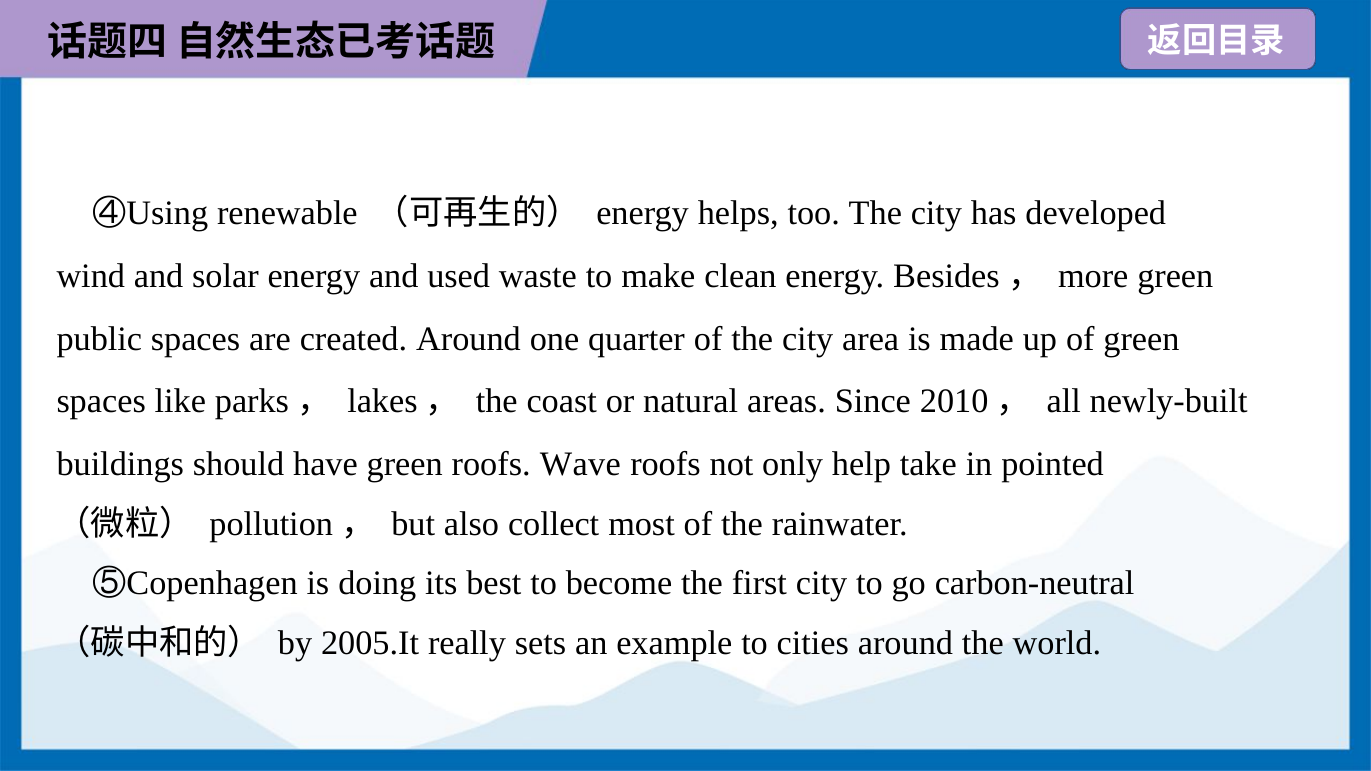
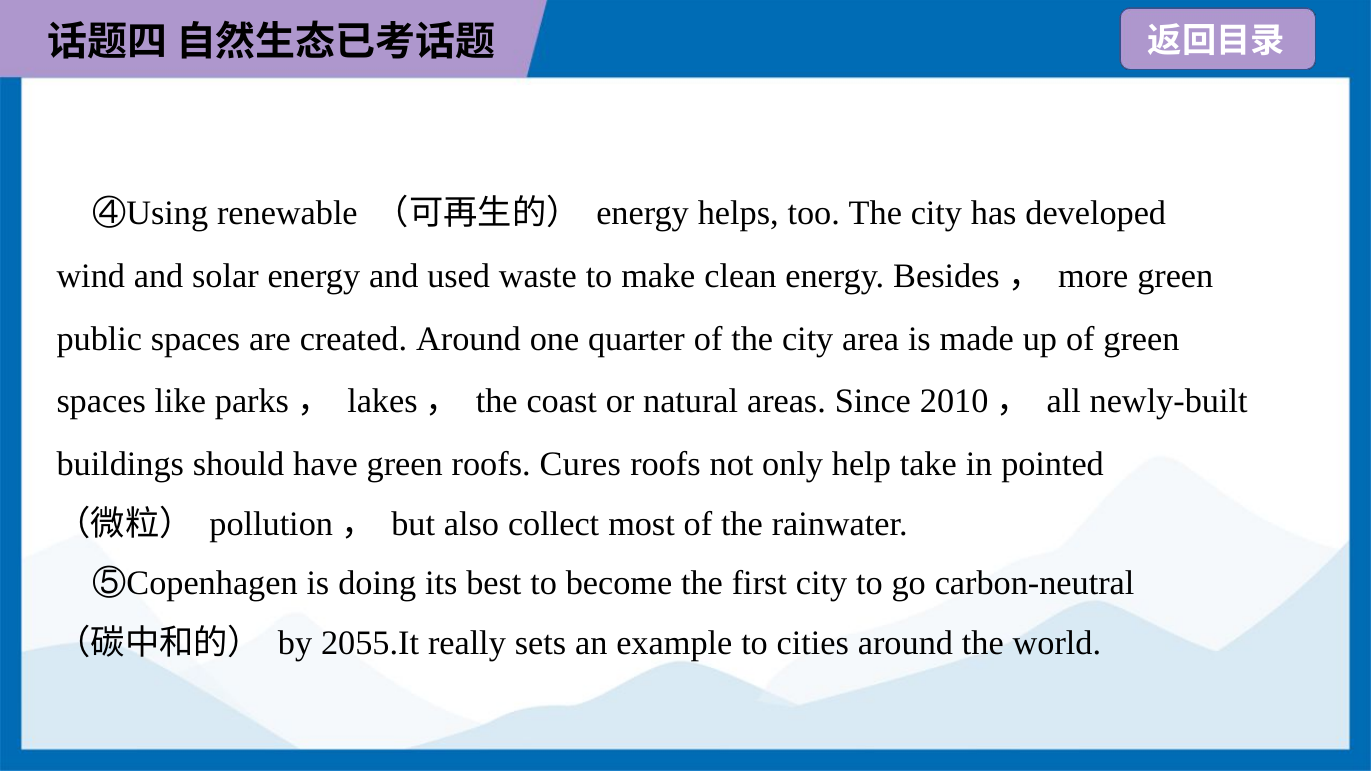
Wave: Wave -> Cures (580, 465)
2005.It: 2005.It -> 2055.It (370, 644)
